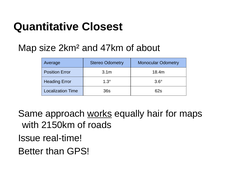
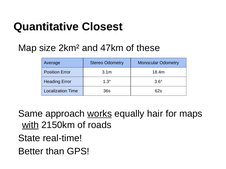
about: about -> these (148, 48)
with underline: none -> present (30, 125)
Issue: Issue -> State (29, 139)
